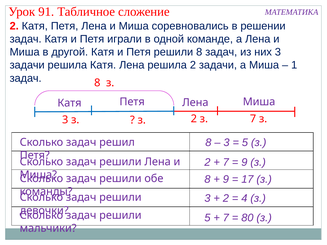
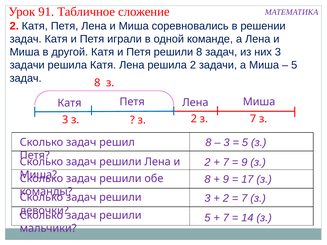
1: 1 -> 5 (294, 65)
4: 4 -> 7 (244, 198)
80: 80 -> 14 (247, 218)
